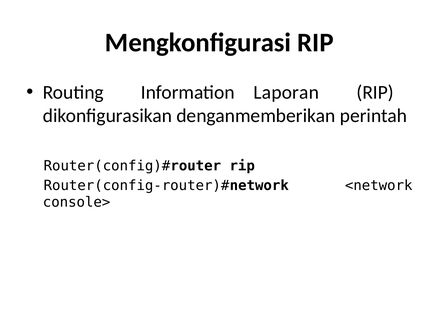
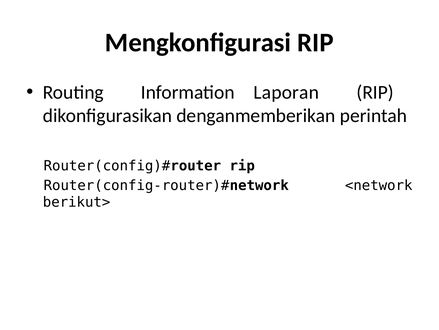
console>: console> -> berikut> (77, 202)
